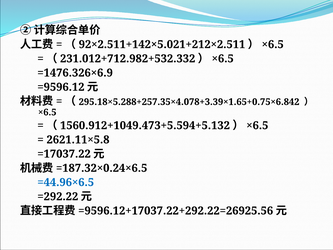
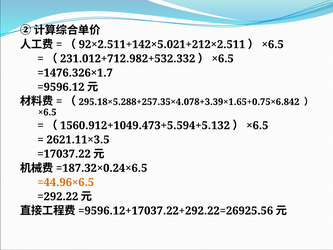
=1476.326×6.9: =1476.326×6.9 -> =1476.326×1.7 (75, 73)
2621.11×5.8: 2621.11×5.8 -> 2621.11×3.5 (78, 140)
=44.96×6.5 colour: blue -> orange (66, 182)
